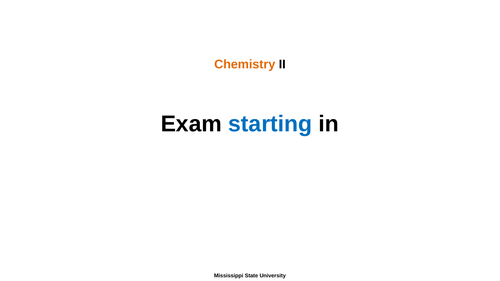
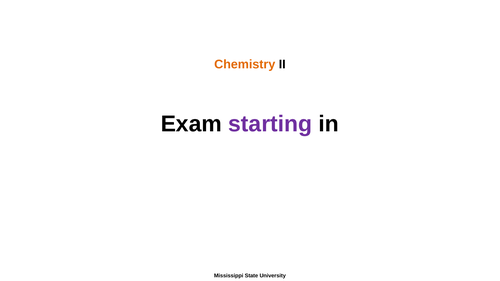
starting colour: blue -> purple (270, 124)
